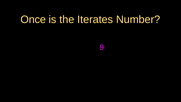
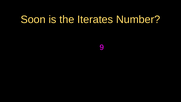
Once: Once -> Soon (33, 19)
